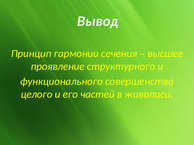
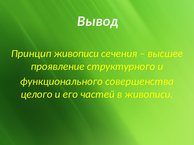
Принцип гармонии: гармонии -> живописи (76, 54)
